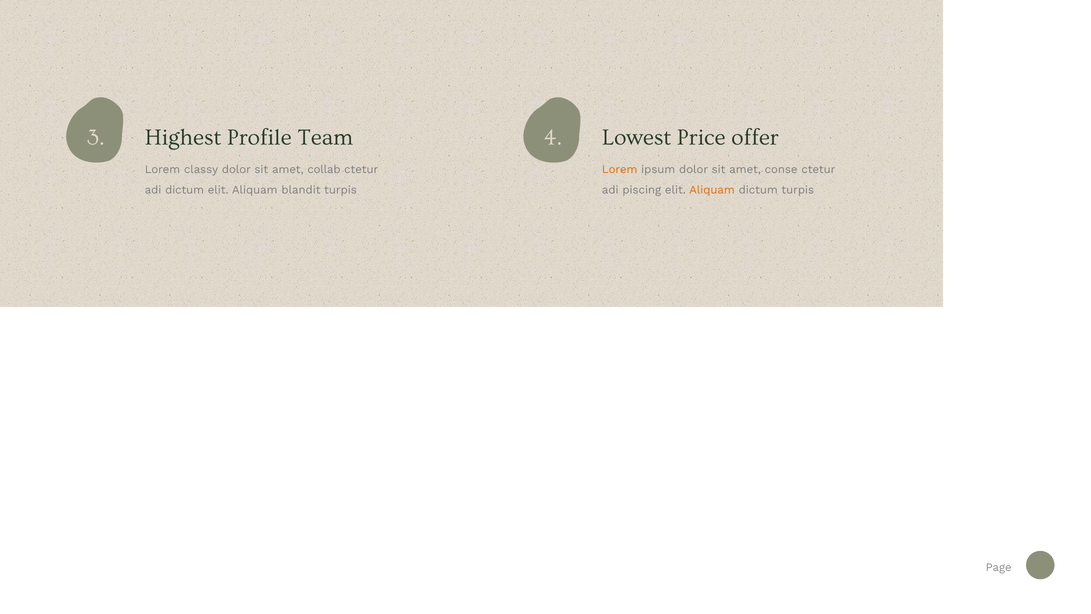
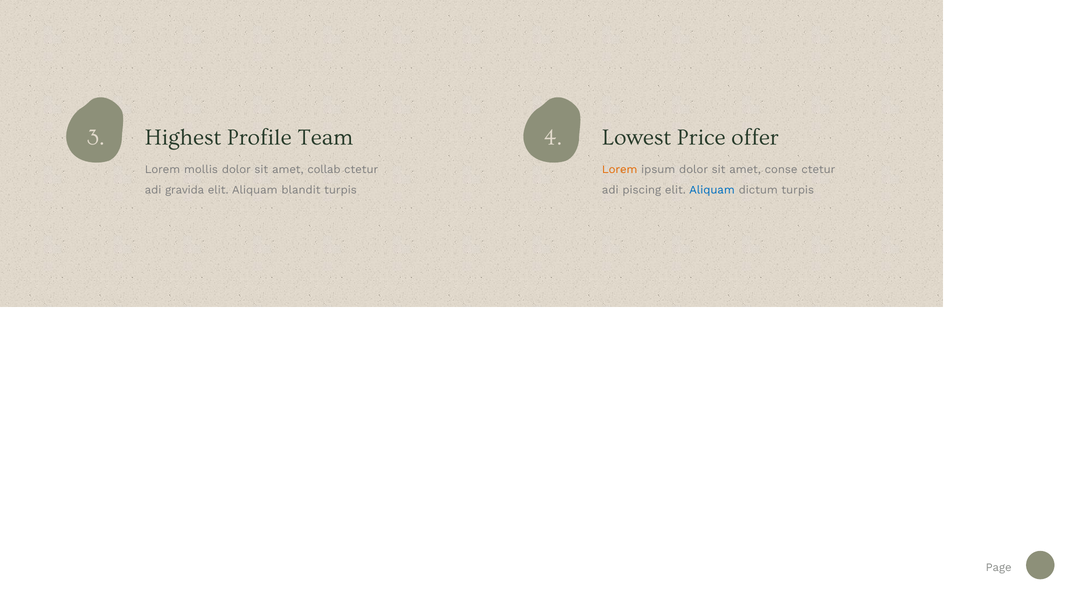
classy: classy -> mollis (201, 169)
adi dictum: dictum -> gravida (185, 190)
Aliquam colour: orange -> blue (712, 190)
